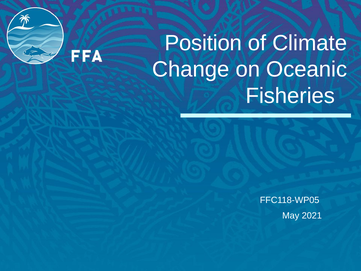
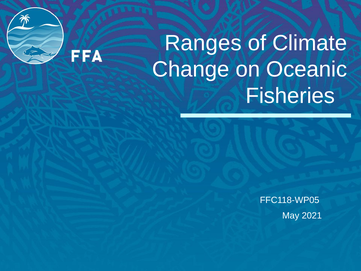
Position: Position -> Ranges (203, 43)
